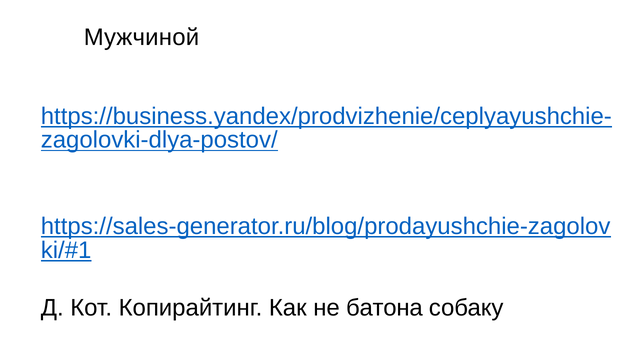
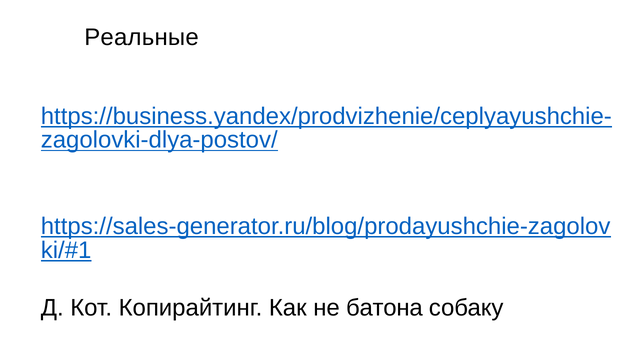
Мужчиной: Мужчиной -> Реальные (142, 38)
